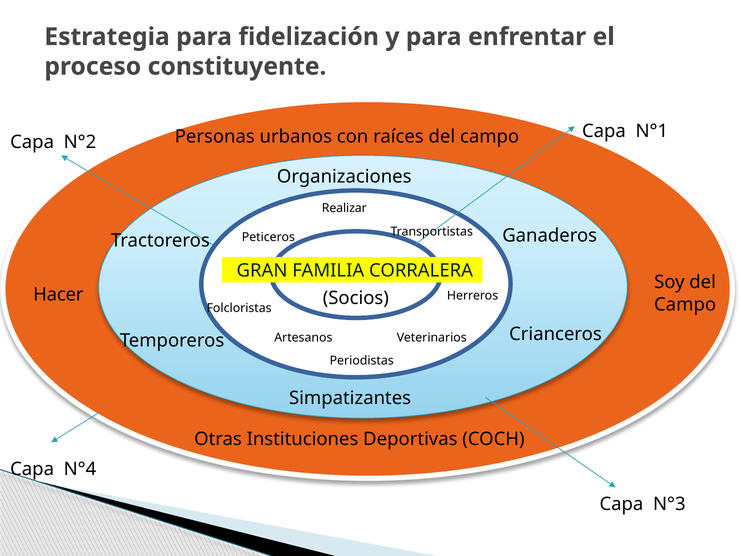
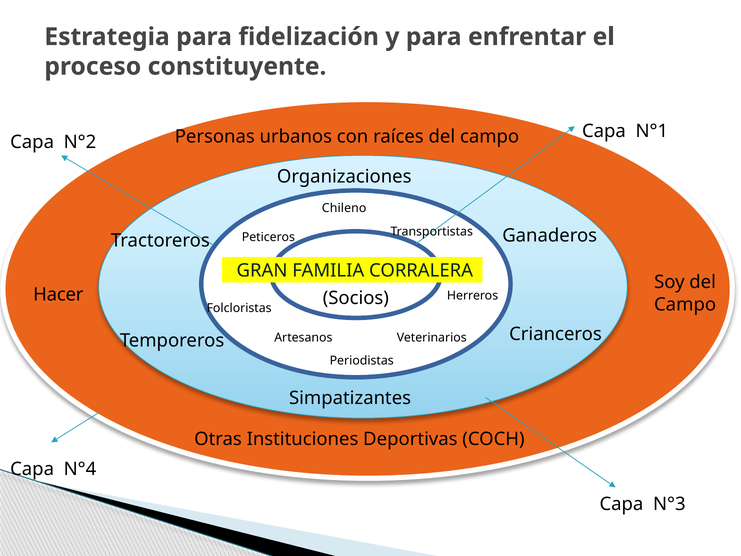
Realizar: Realizar -> Chileno (344, 208)
